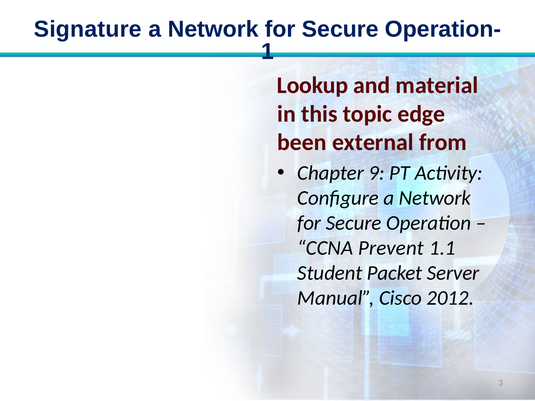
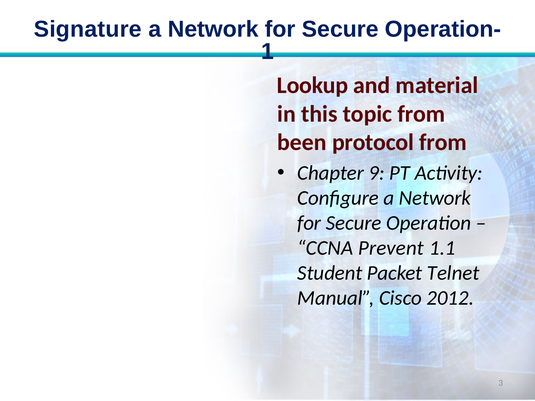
topic edge: edge -> from (421, 114)
external: external -> protocol (373, 143)
Server: Server -> Telnet (453, 273)
